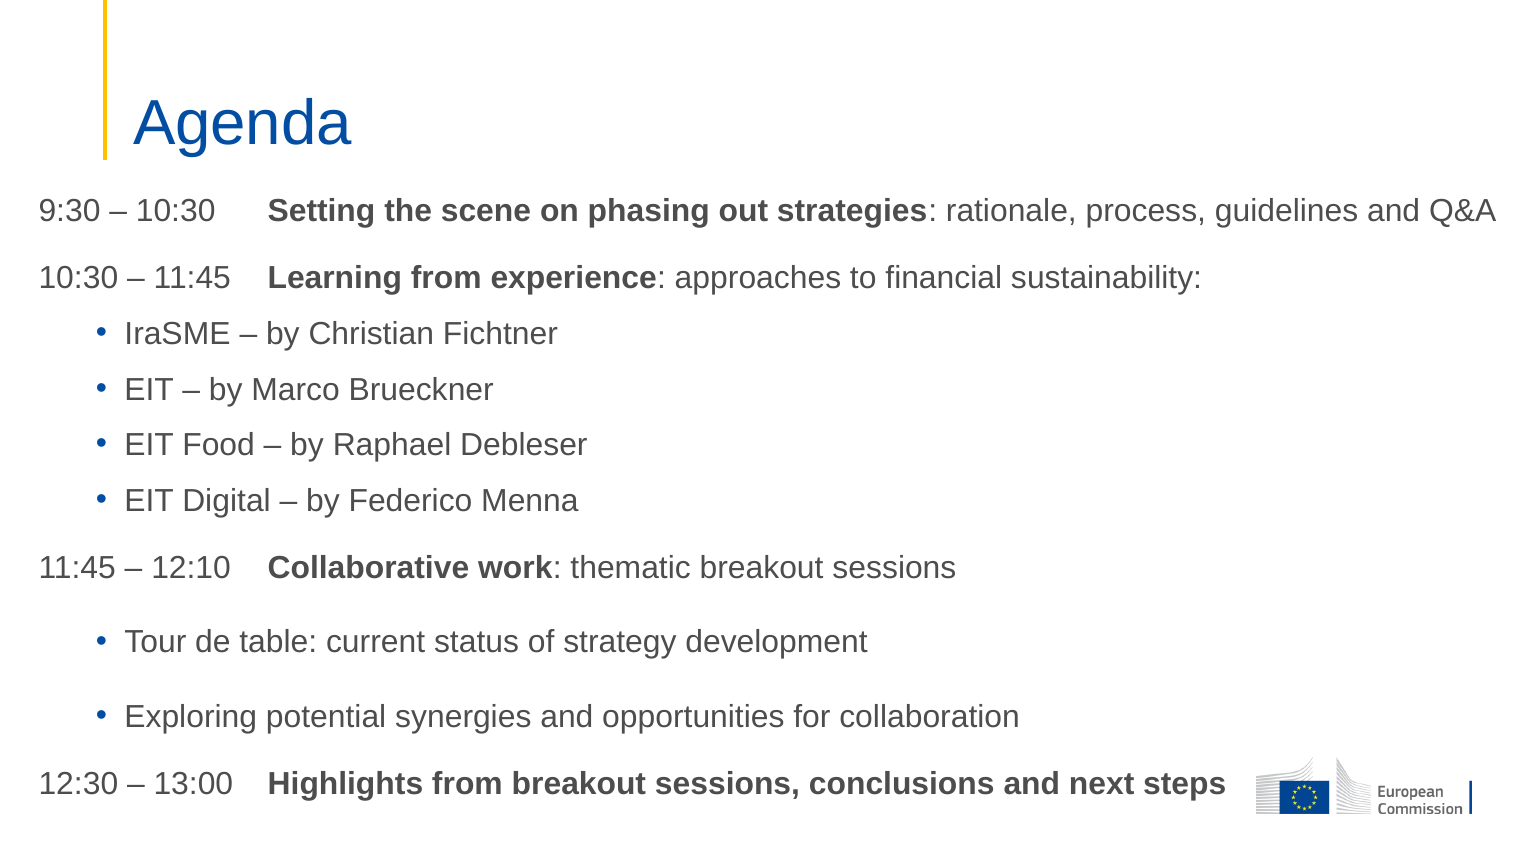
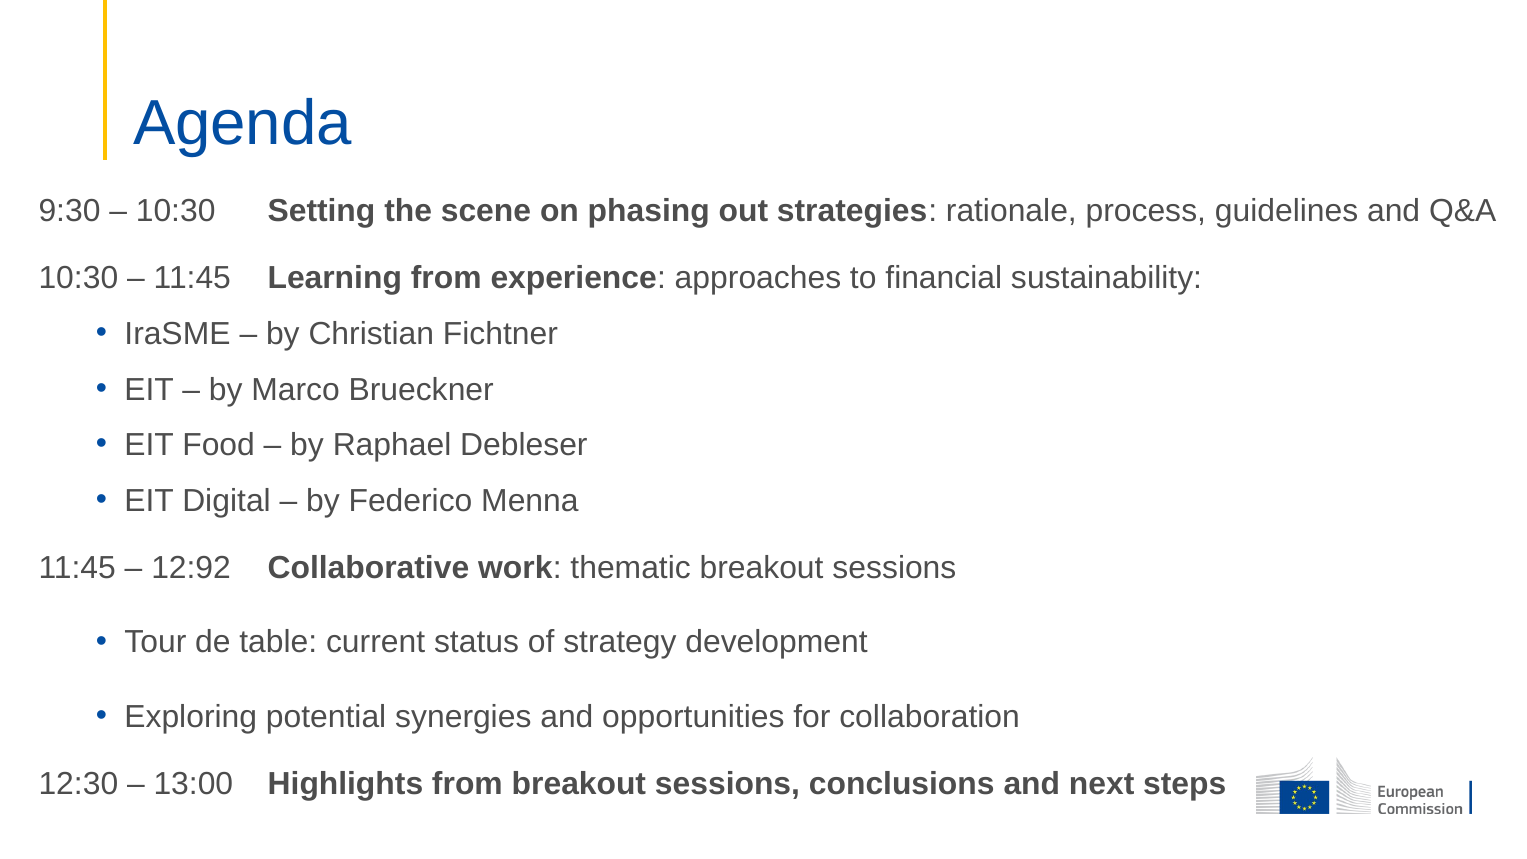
12:10: 12:10 -> 12:92 (191, 568)
